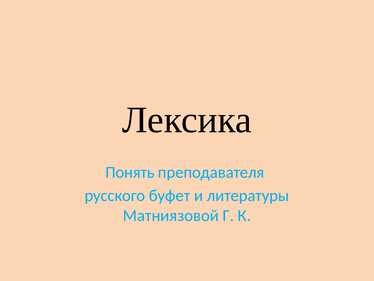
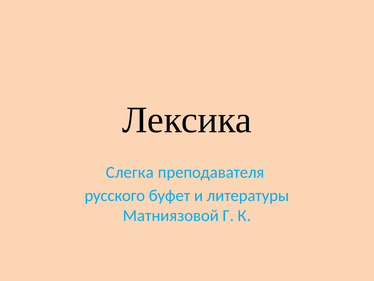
Понять: Понять -> Слегка (130, 172)
